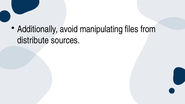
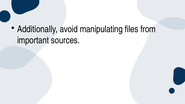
distribute: distribute -> important (33, 40)
